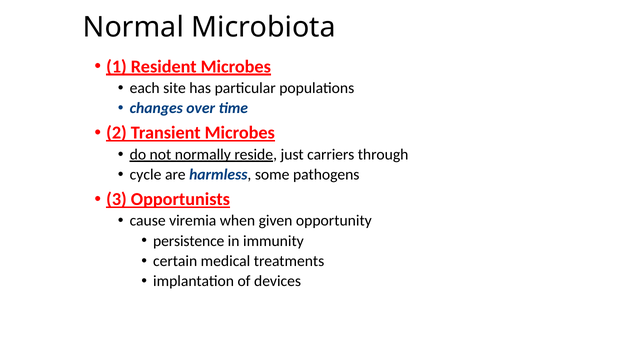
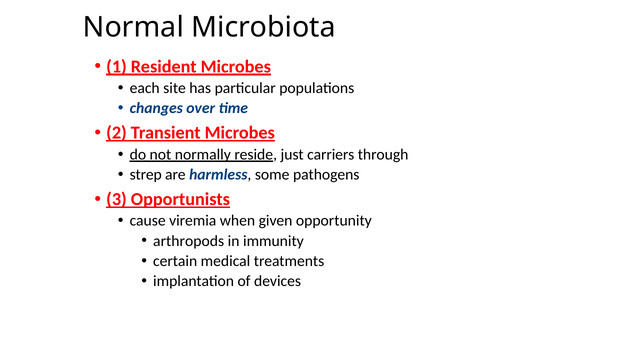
cycle: cycle -> strep (146, 175)
persistence: persistence -> arthropods (189, 241)
